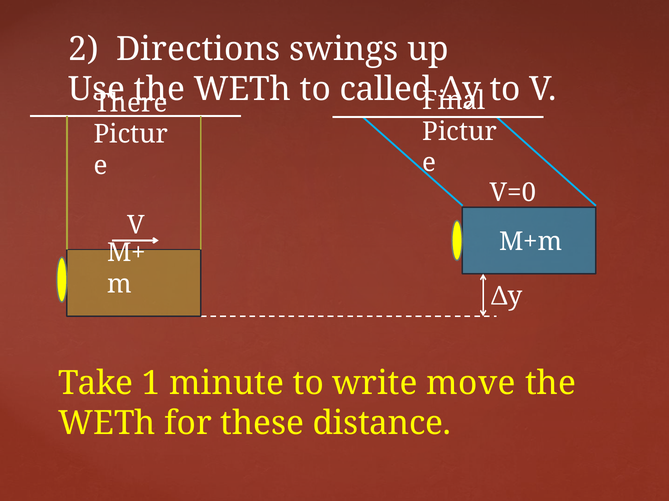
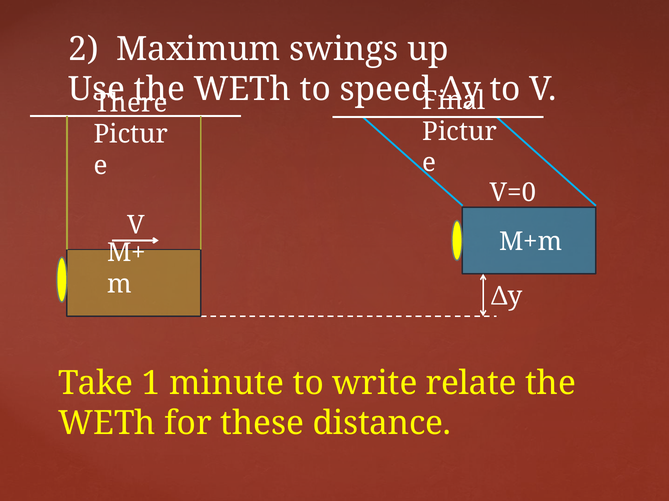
Directions: Directions -> Maximum (198, 49)
called: called -> speed (386, 89)
move: move -> relate (471, 384)
